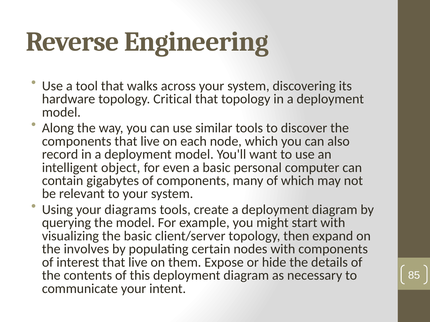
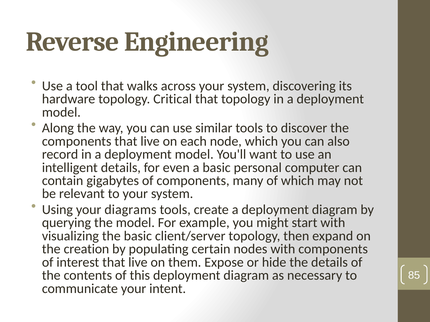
intelligent object: object -> details (121, 168)
involves: involves -> creation (86, 249)
